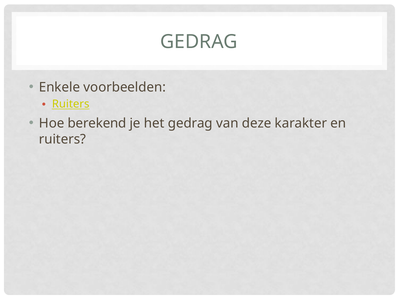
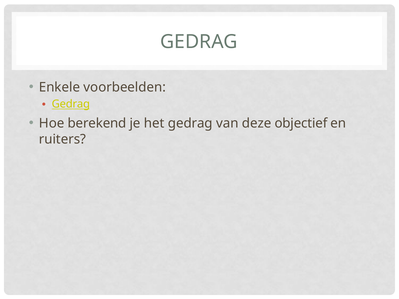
Ruiters: Ruiters -> Gedrag (71, 104)
karakter: karakter -> objectief (301, 123)
